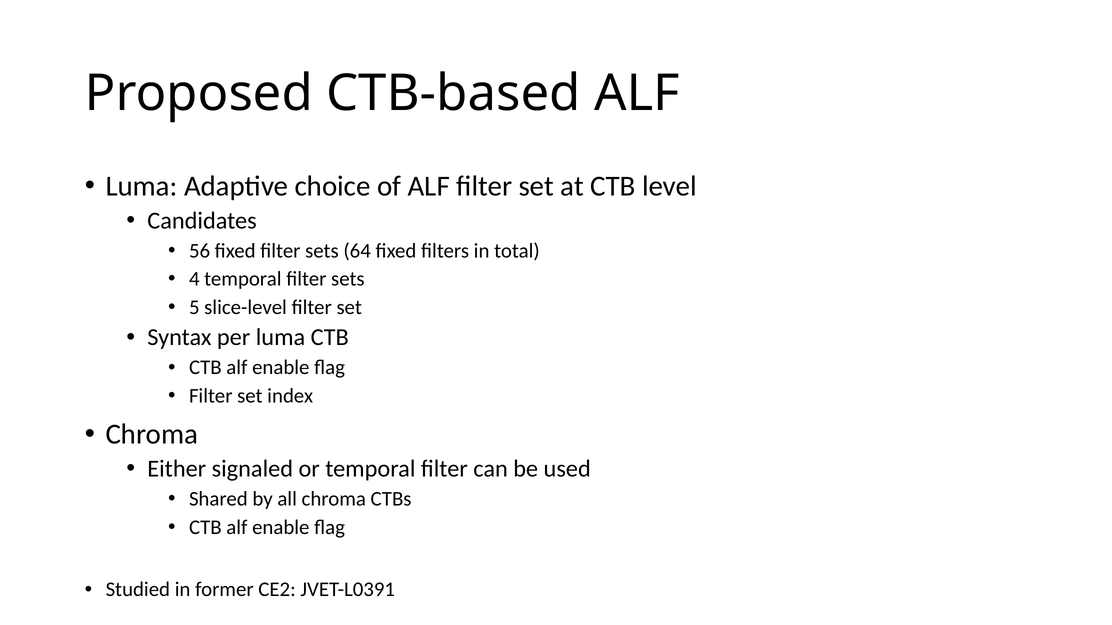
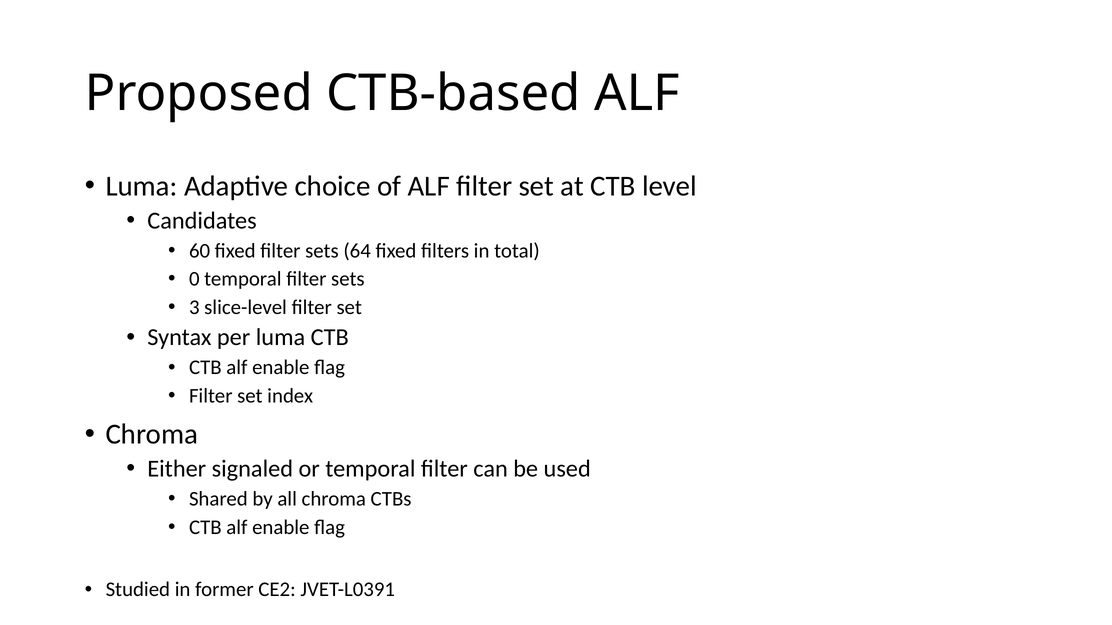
56: 56 -> 60 (200, 251)
4: 4 -> 0 (194, 279)
5: 5 -> 3 (194, 308)
